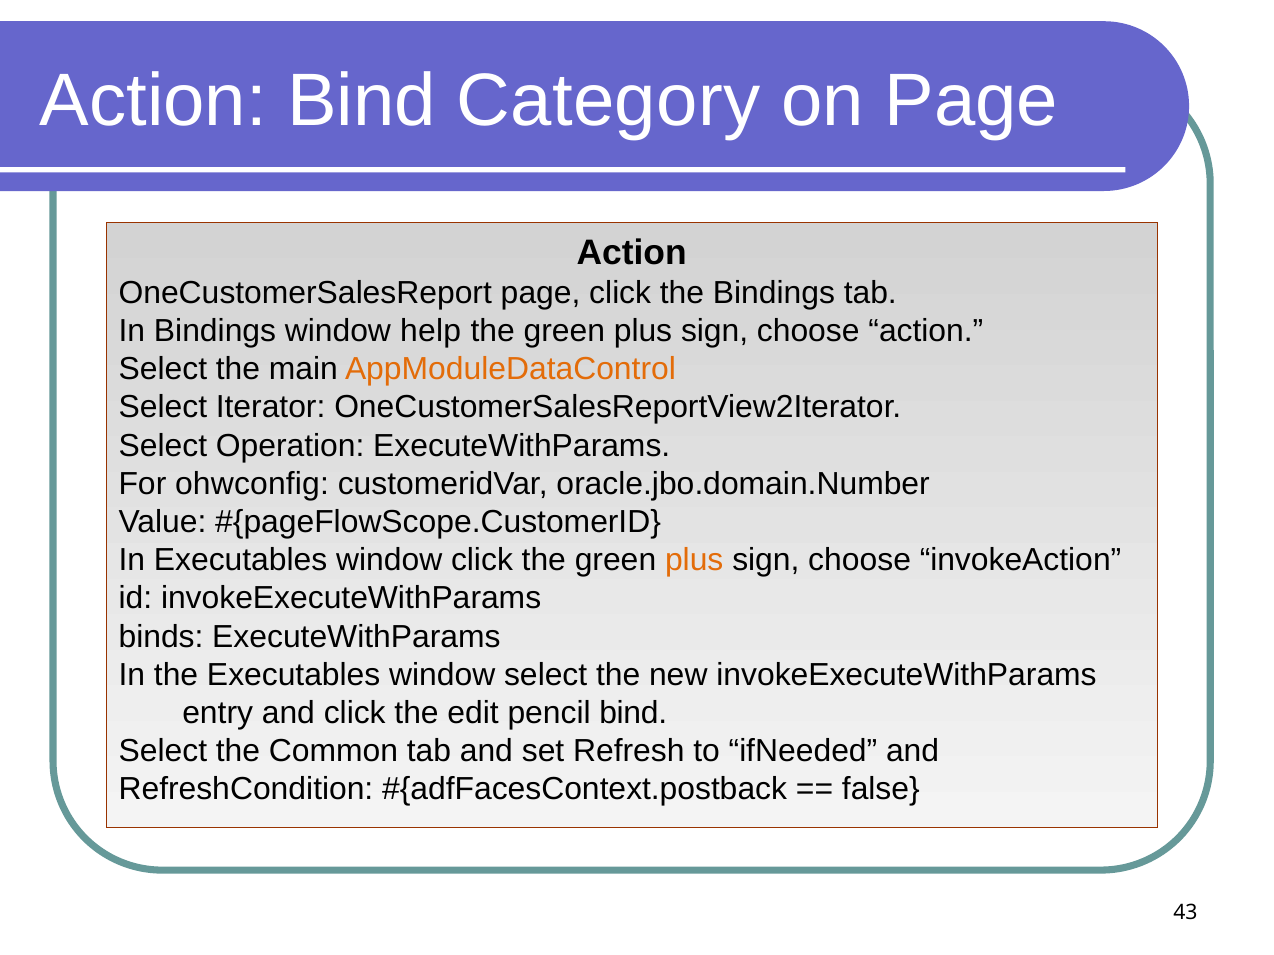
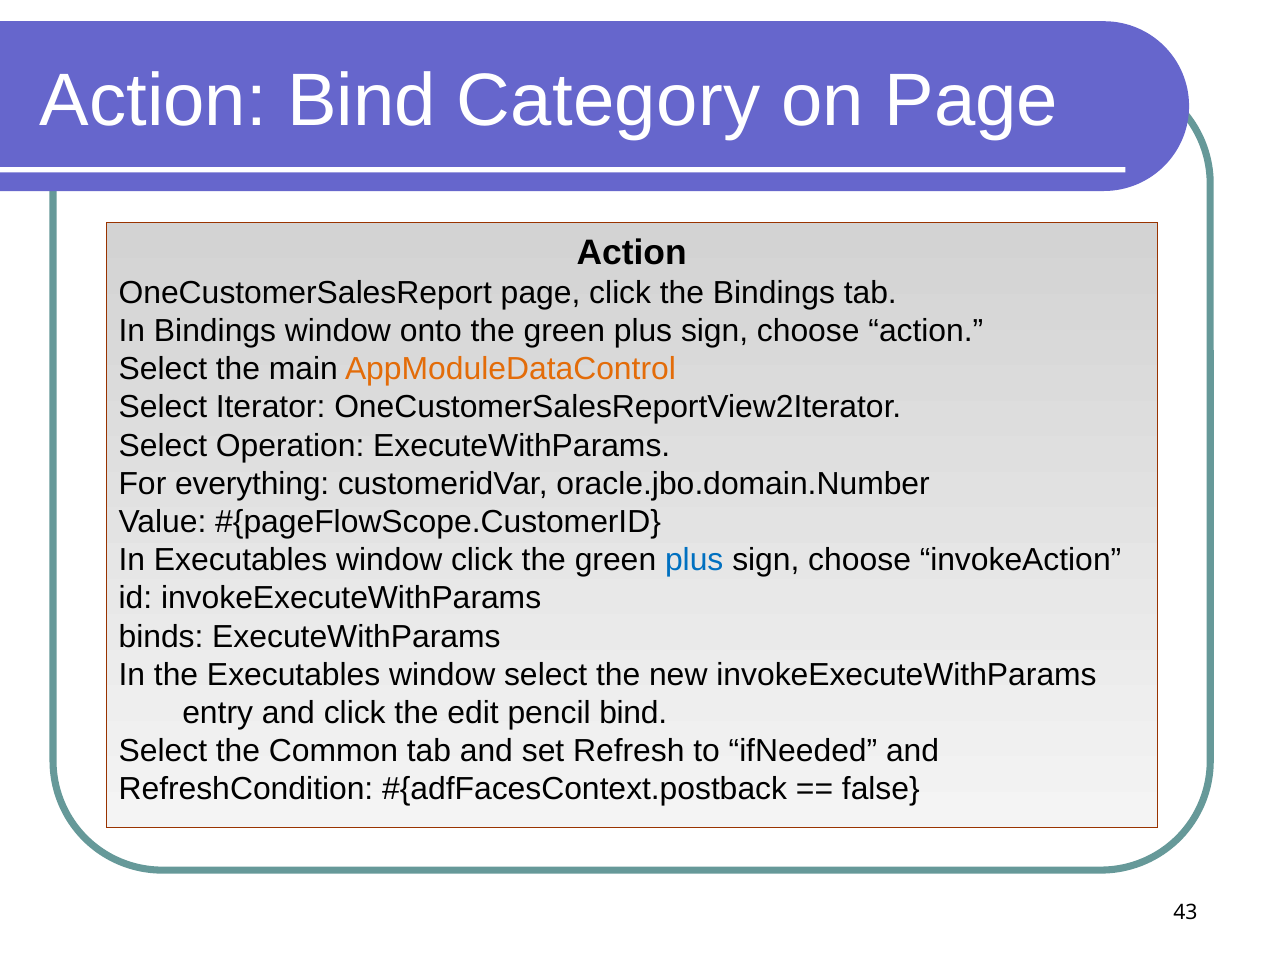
help: help -> onto (431, 331)
ohwconfig: ohwconfig -> everything (252, 484)
plus colour: orange -> blue (694, 561)
